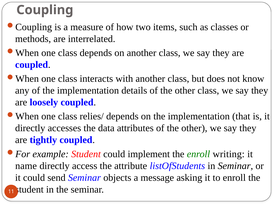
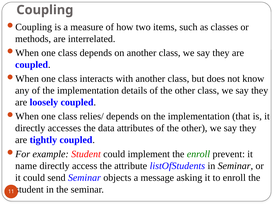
writing: writing -> prevent (229, 155)
